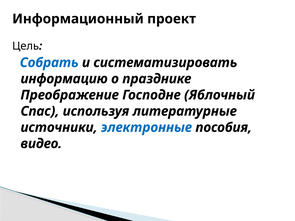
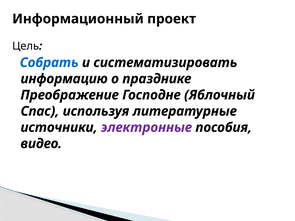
электронные colour: blue -> purple (146, 128)
